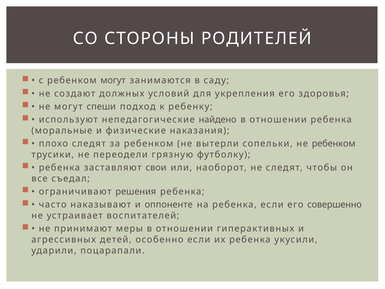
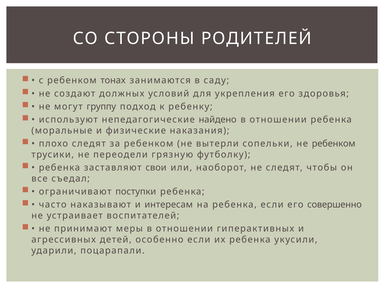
ребенком могут: могут -> тонах (113, 80)
спеши: спеши -> группу (101, 106)
решения: решения -> поступки (136, 191)
оппоненте: оппоненте -> интересам (169, 204)
